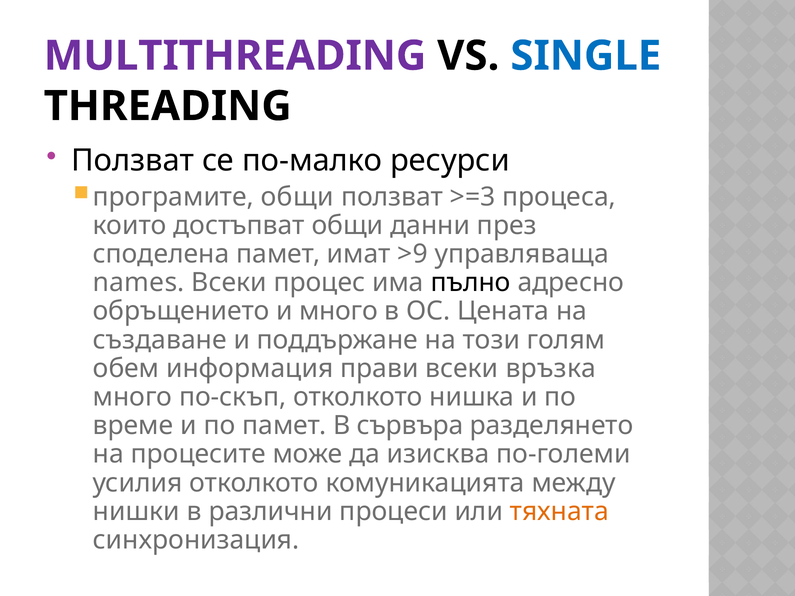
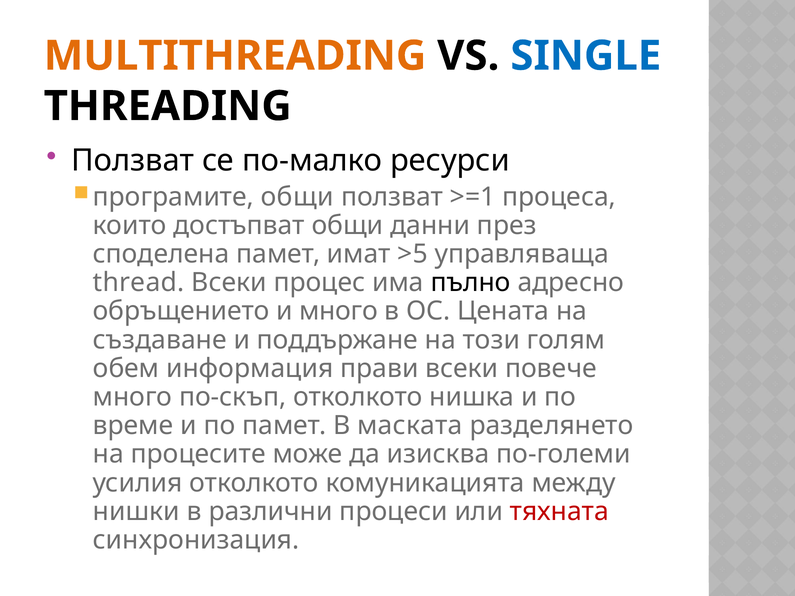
MULTITHREADING colour: purple -> orange (235, 56)
>=3: >=3 -> >=1 (473, 197)
>9: >9 -> >5 (413, 254)
names: names -> thread (139, 283)
връзка: връзка -> повече (551, 369)
сървъра: сървъра -> маската (410, 426)
тяхната colour: orange -> red (559, 512)
